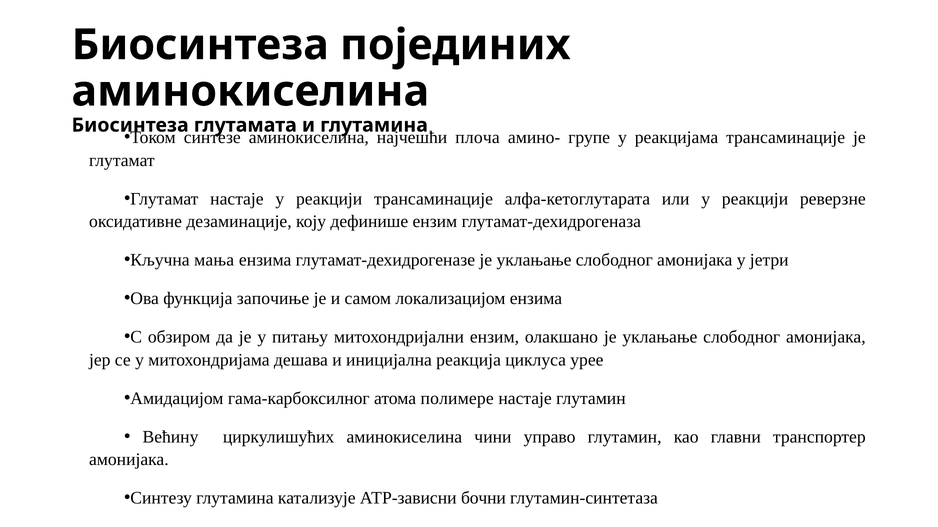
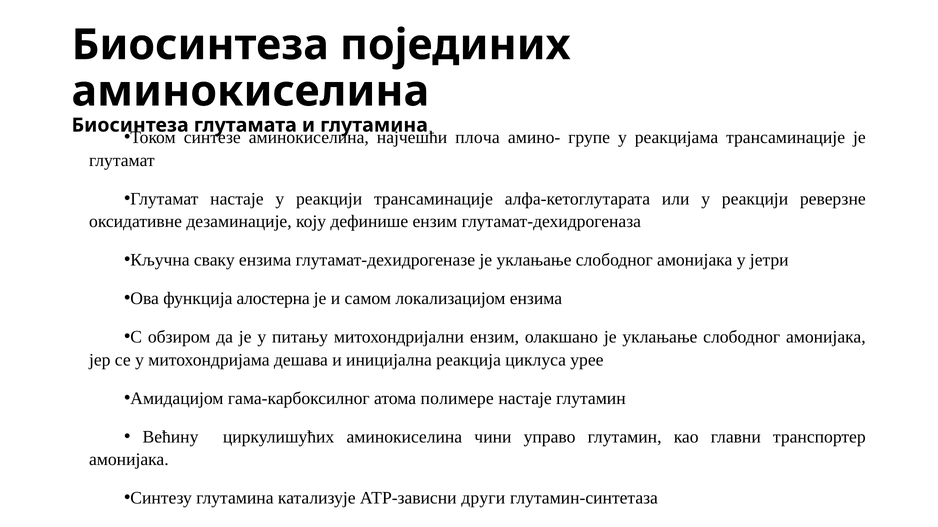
мања: мања -> сваку (214, 260)
започиње: започиње -> алостерна (273, 299)
бочни: бочни -> други (483, 499)
